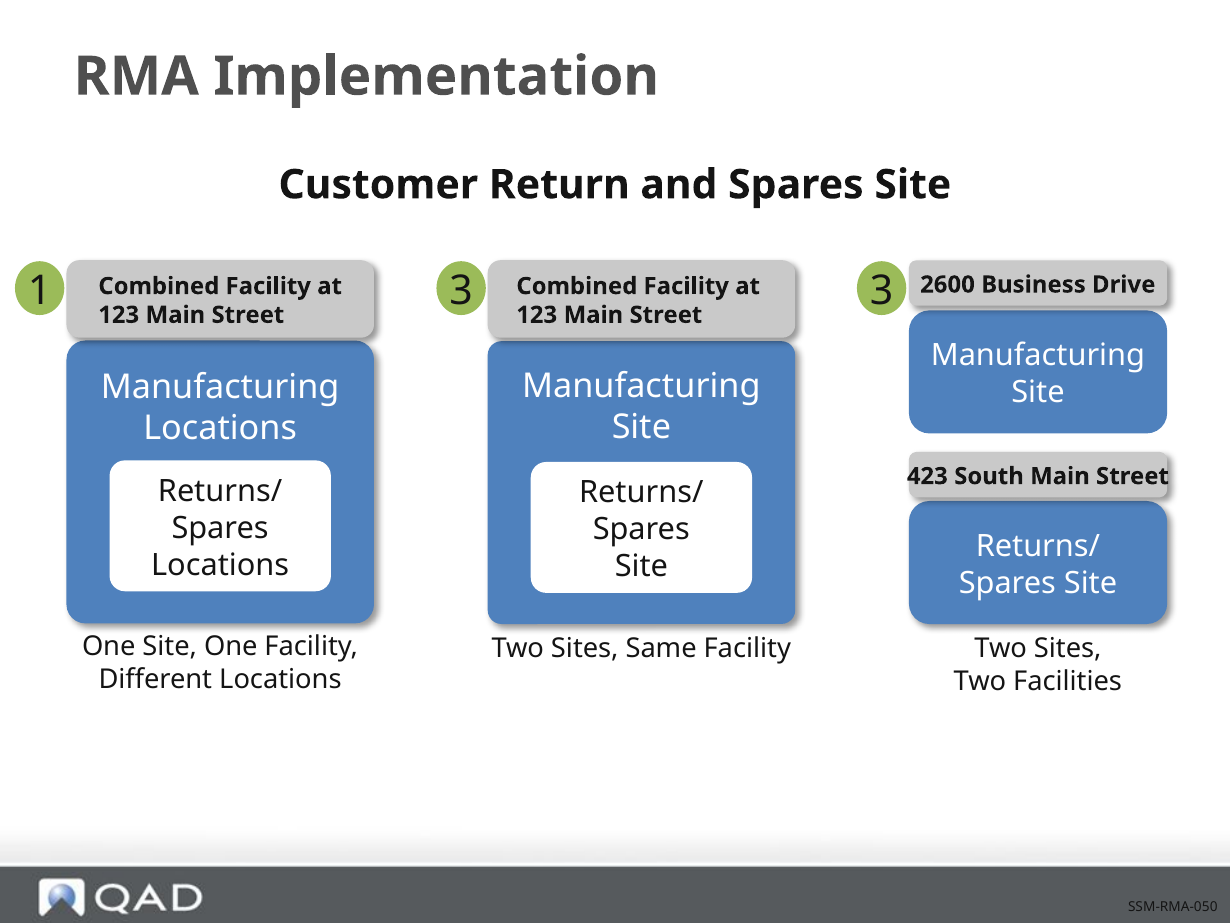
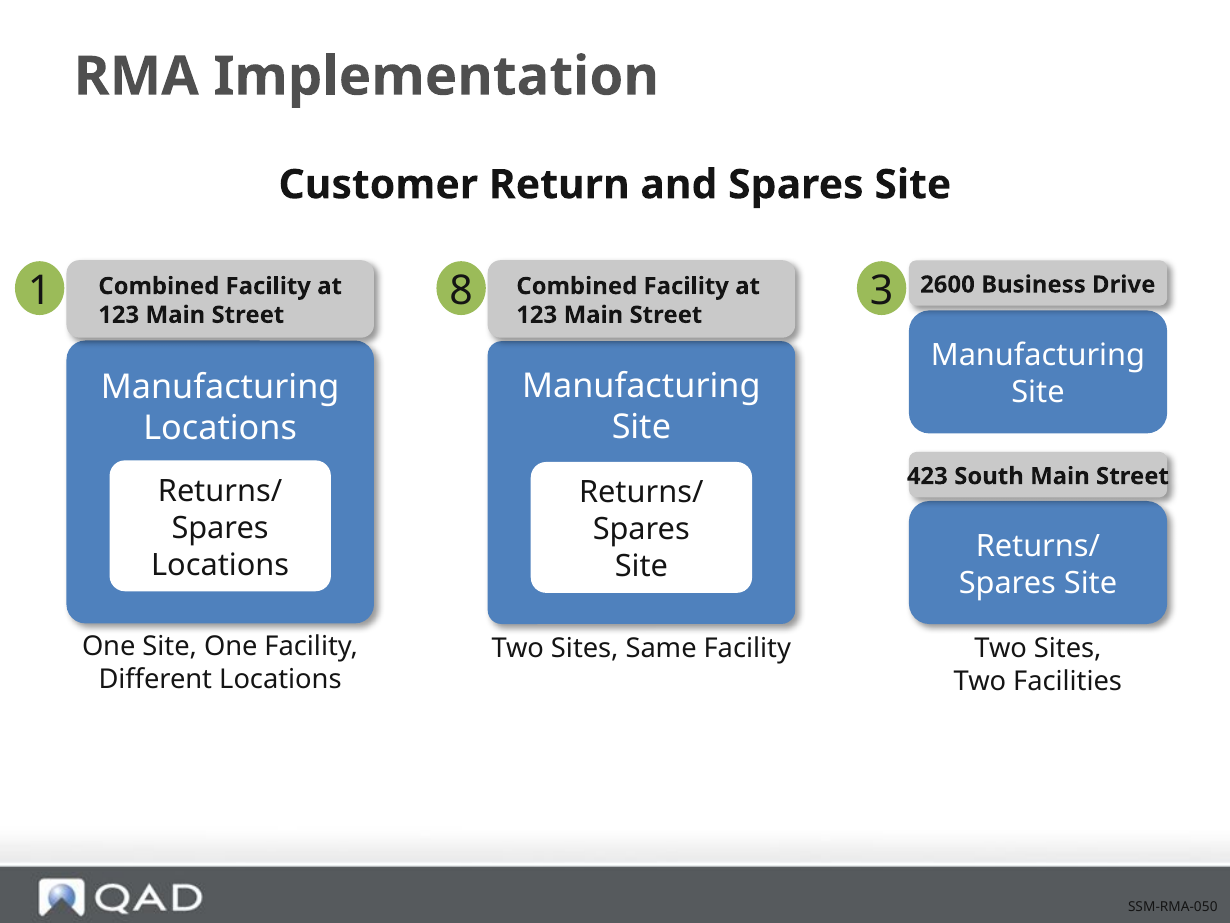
1 3: 3 -> 8 (461, 291)
